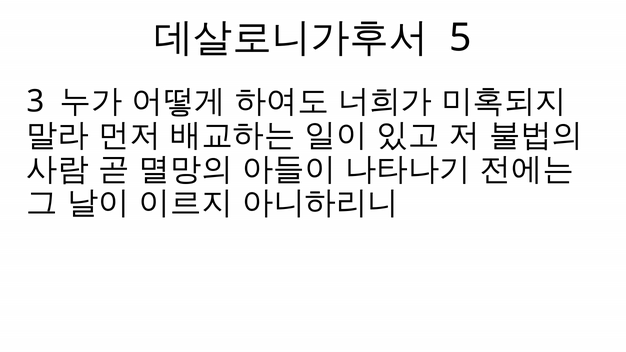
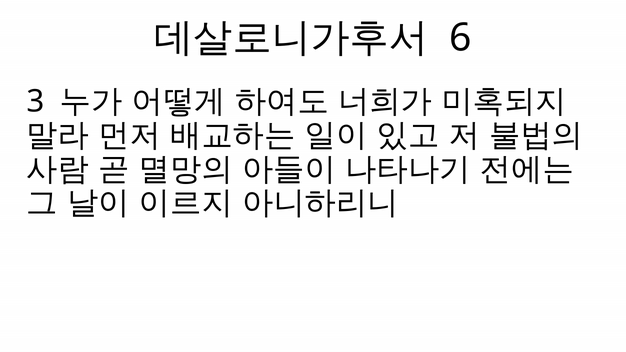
5: 5 -> 6 (460, 38)
